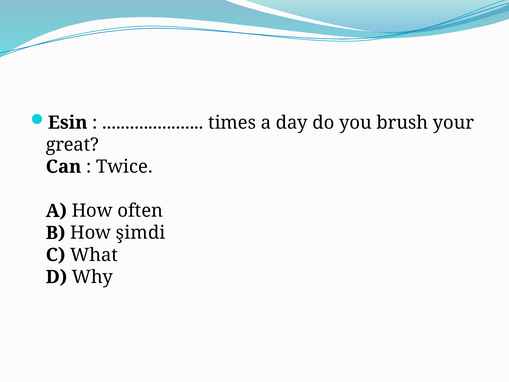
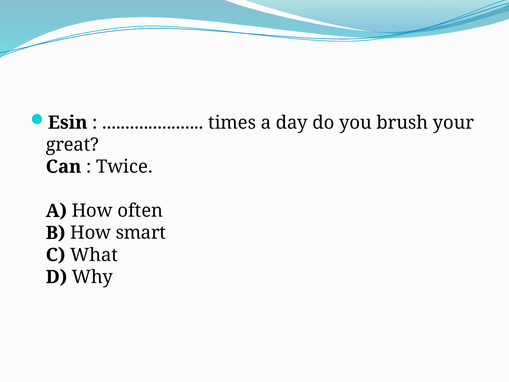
şimdi: şimdi -> smart (141, 233)
